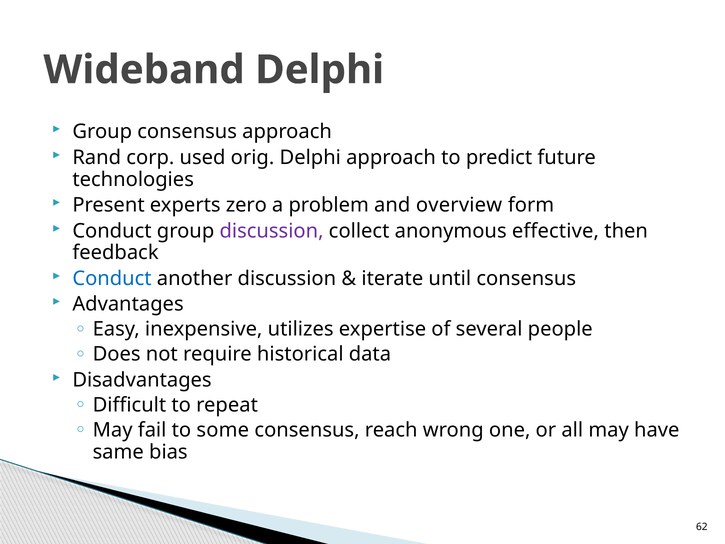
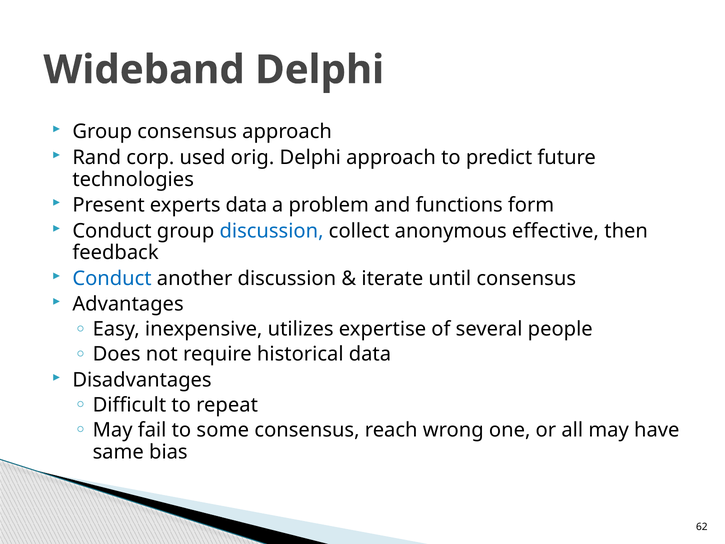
experts zero: zero -> data (246, 205)
overview: overview -> functions (459, 205)
discussion colour: purple -> blue (272, 231)
